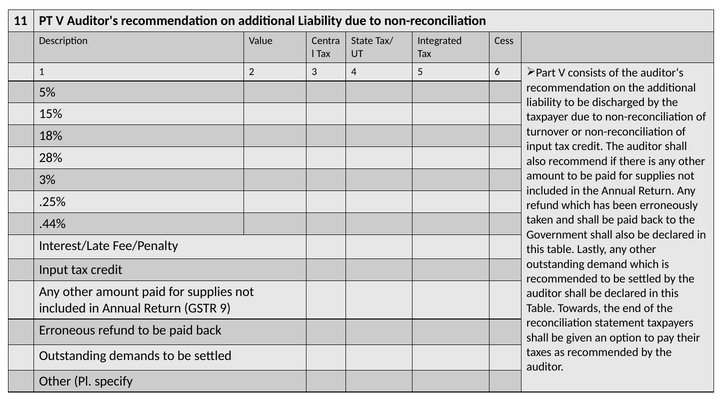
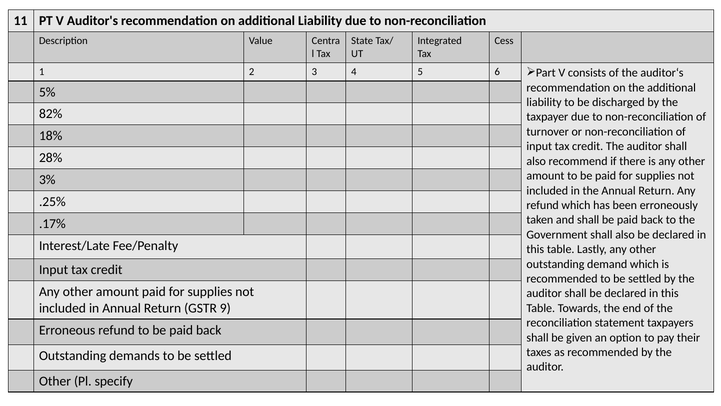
15%: 15% -> 82% (51, 114)
.44%: .44% -> .17% (52, 224)
